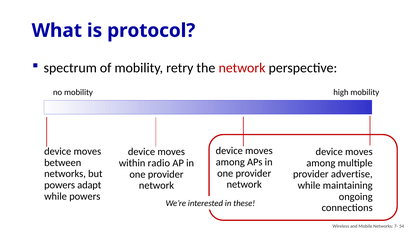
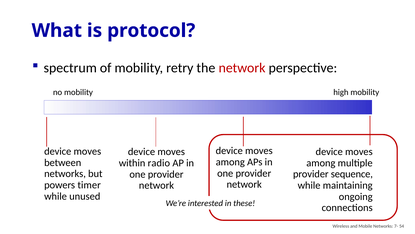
advertise: advertise -> sequence (352, 174)
adapt: adapt -> timer (89, 185)
while powers: powers -> unused (85, 196)
